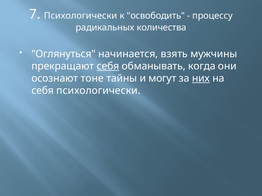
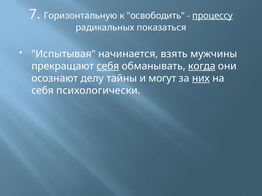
7 Психологически: Психологически -> Горизонтальную (81, 16)
процессу underline: none -> present (213, 16)
количества: количества -> показаться (162, 27)
Оглянуться: Оглянуться -> Испытывая (64, 54)
когда underline: none -> present (202, 66)
тоне: тоне -> делу (92, 78)
